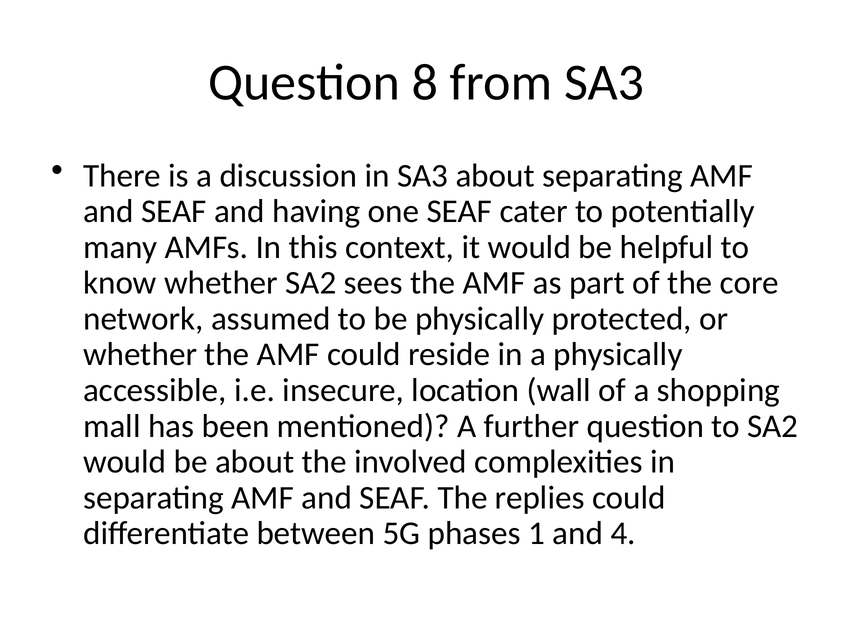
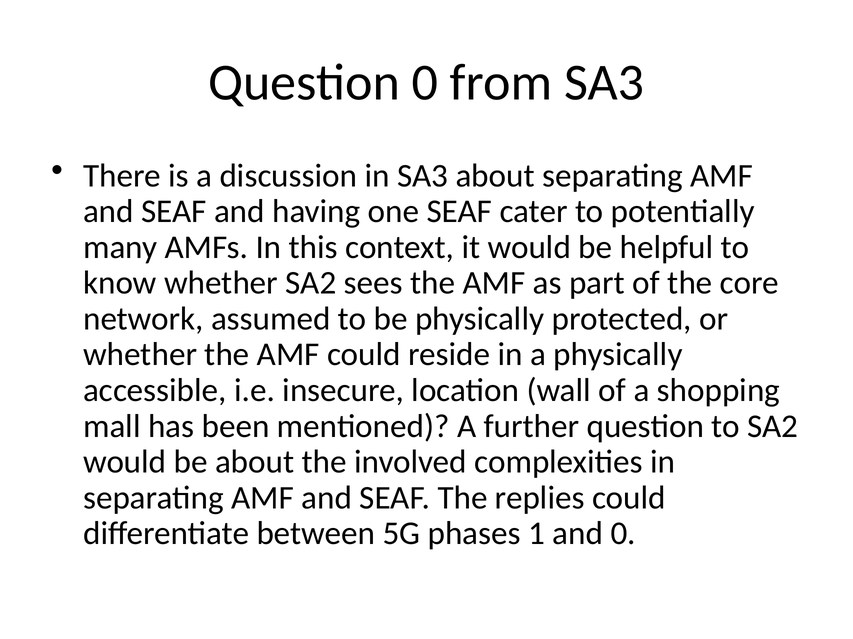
Question 8: 8 -> 0 (425, 83)
and 4: 4 -> 0 (623, 534)
